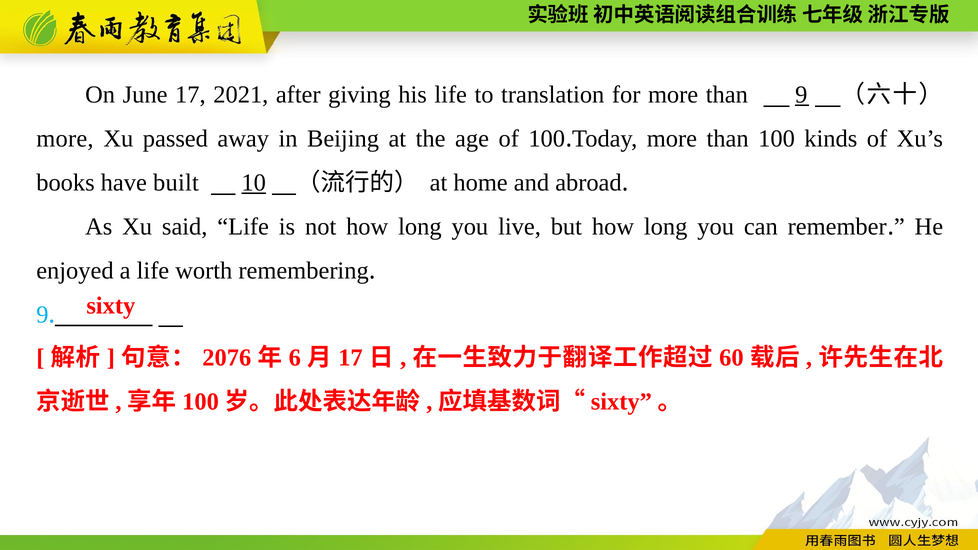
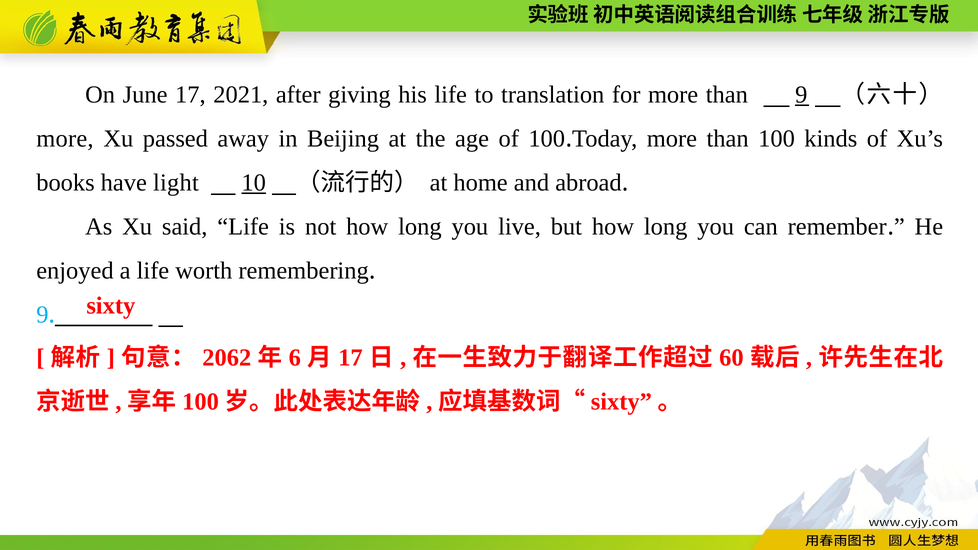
built: built -> light (176, 183)
2076: 2076 -> 2062 (227, 358)
